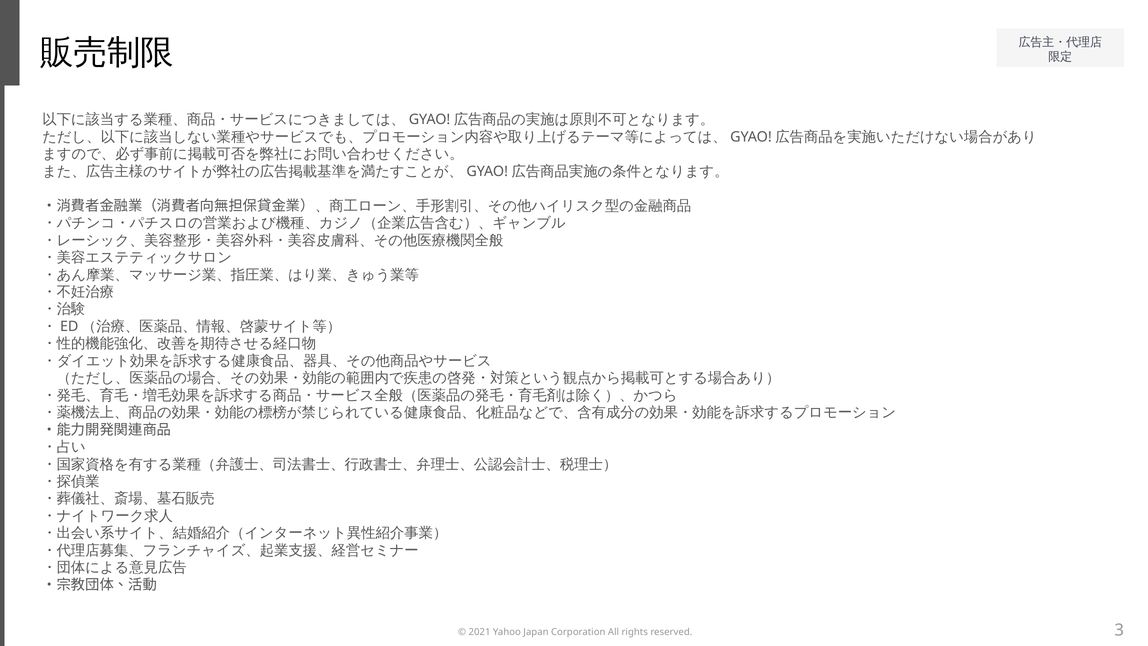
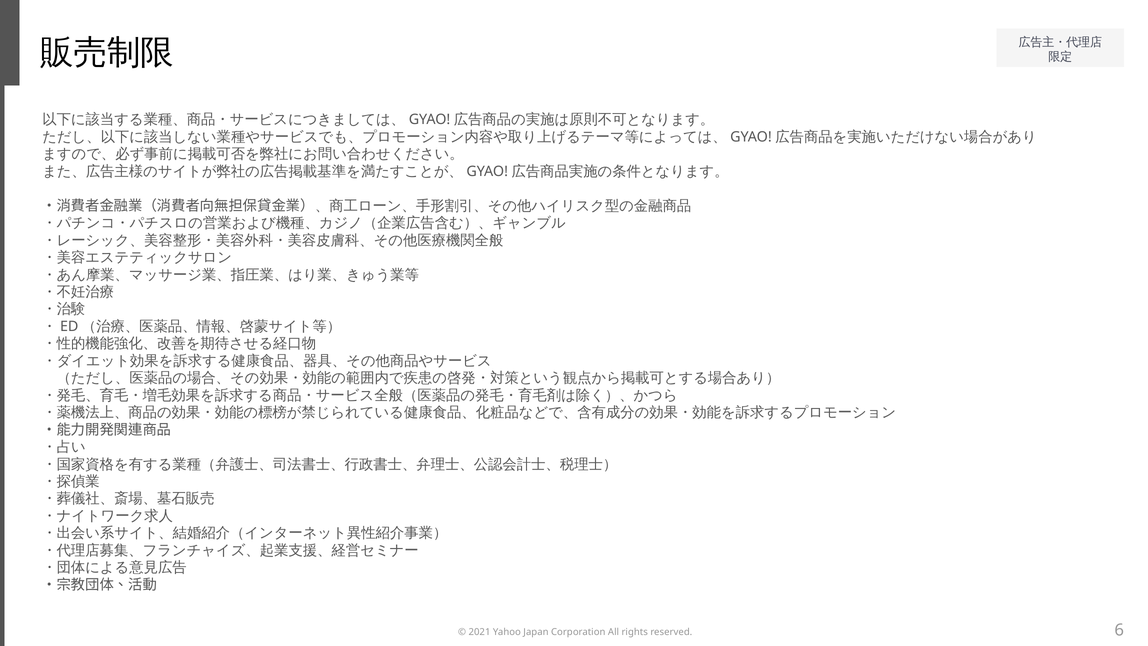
3: 3 -> 6 (1119, 630)
